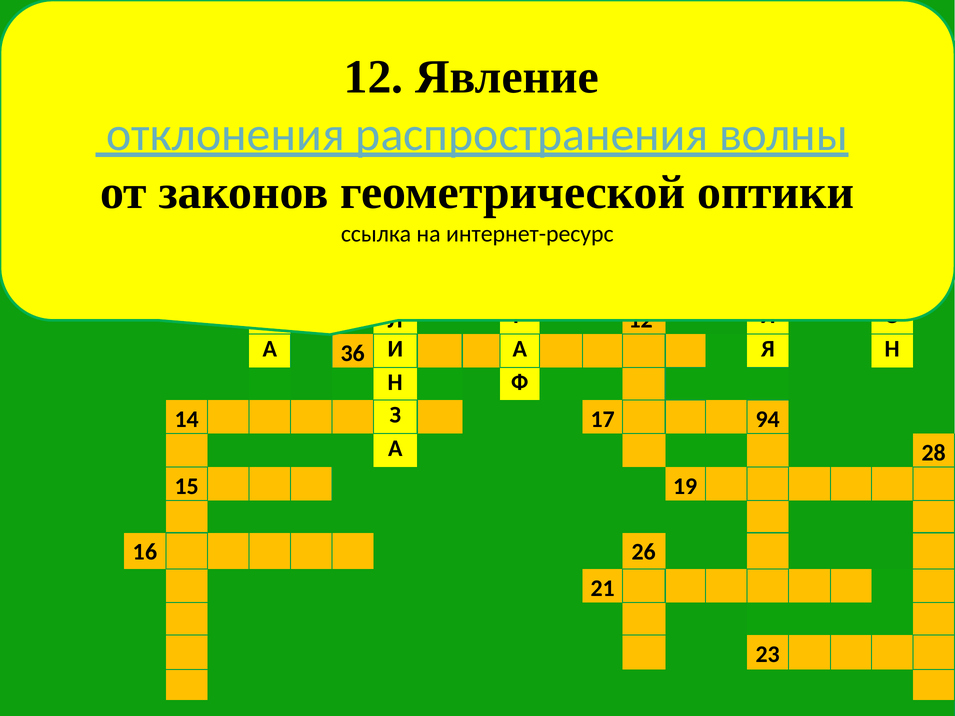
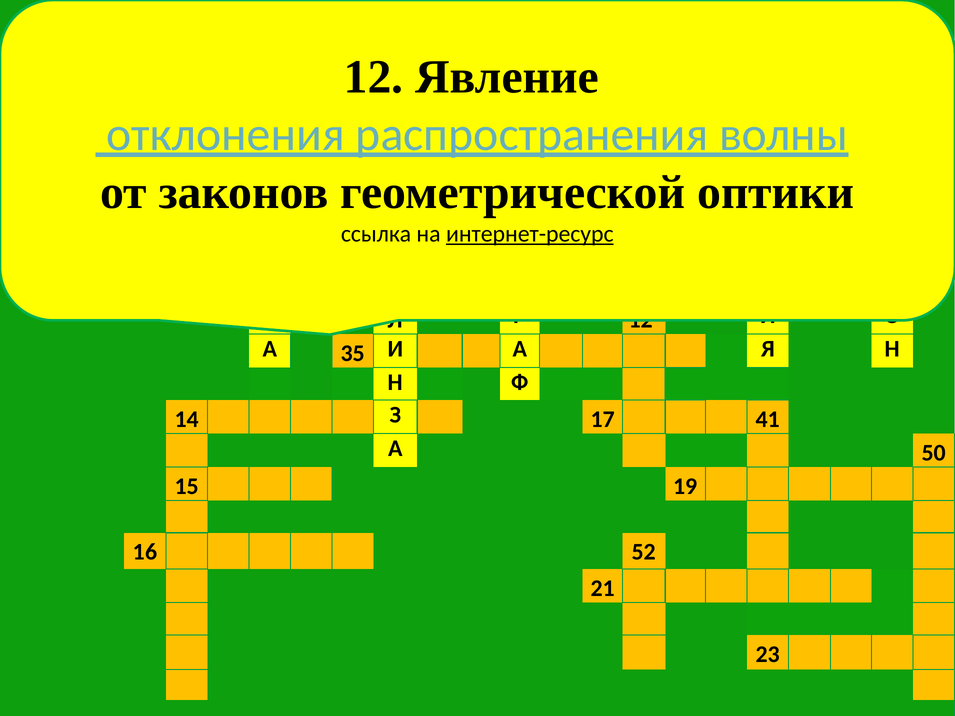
интернет-ресурс underline: none -> present (530, 234)
36: 36 -> 35 (353, 353)
94: 94 -> 41 (768, 419)
28: 28 -> 50 (934, 453)
26: 26 -> 52 (644, 552)
